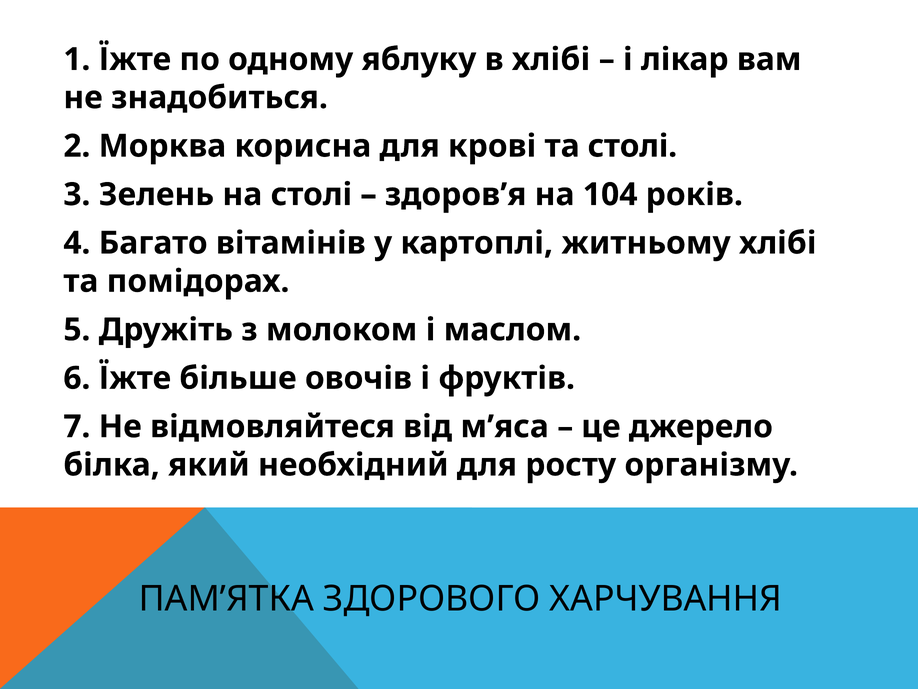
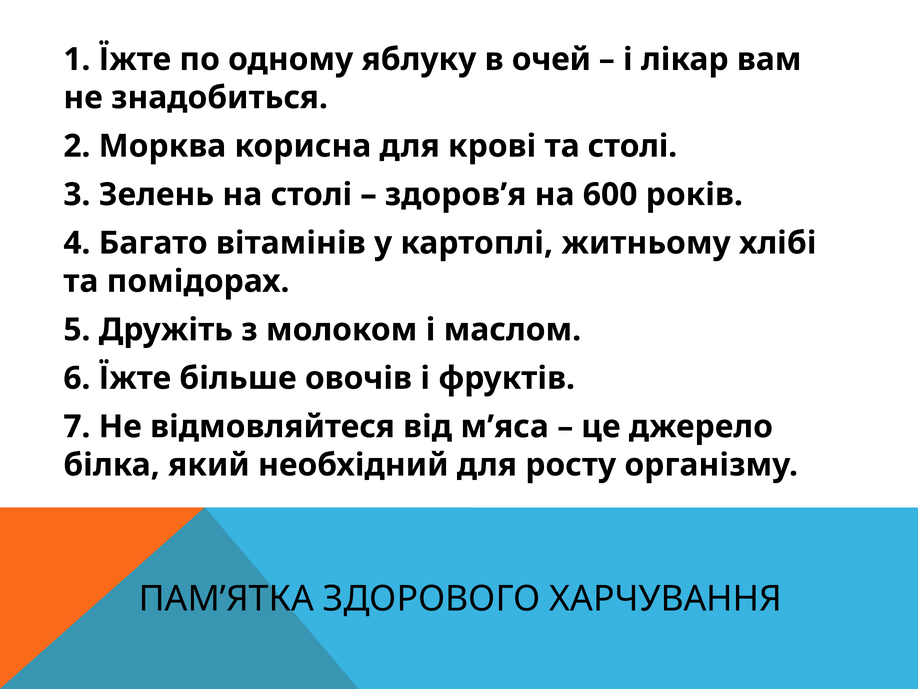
в хлібі: хлібі -> очей (551, 59)
104: 104 -> 600 (610, 194)
